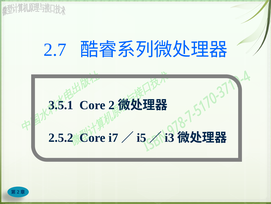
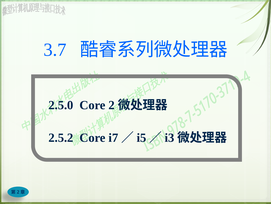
2.7: 2.7 -> 3.7 (55, 50)
3.5.1: 3.5.1 -> 2.5.0 (61, 105)
